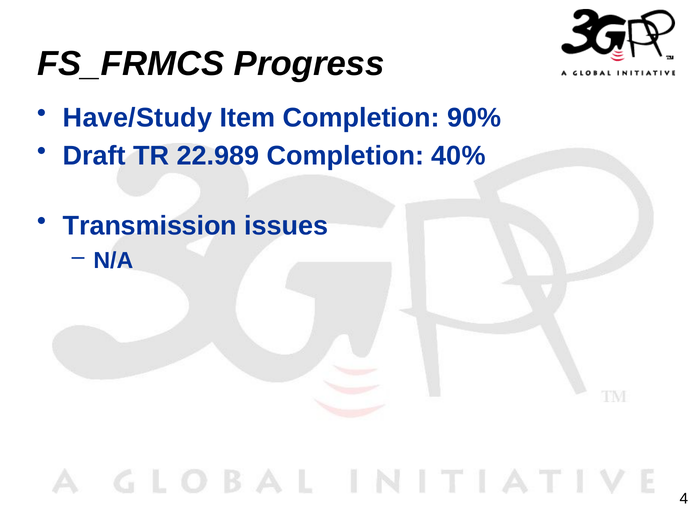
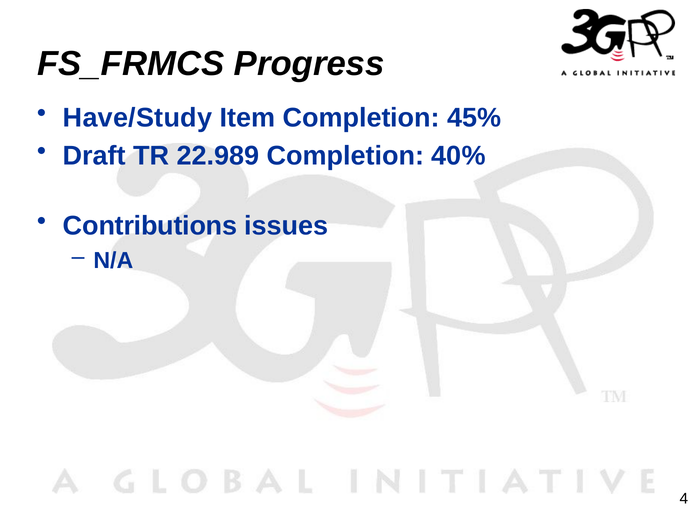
90%: 90% -> 45% (474, 118)
Transmission: Transmission -> Contributions (150, 226)
